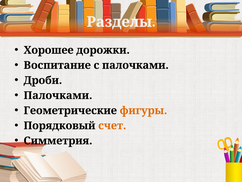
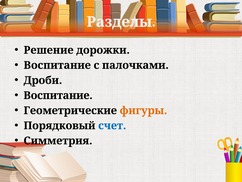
Хорошее: Хорошее -> Решение (49, 50)
Палочками: Палочками -> Воспитание (58, 95)
счет colour: orange -> blue (112, 125)
